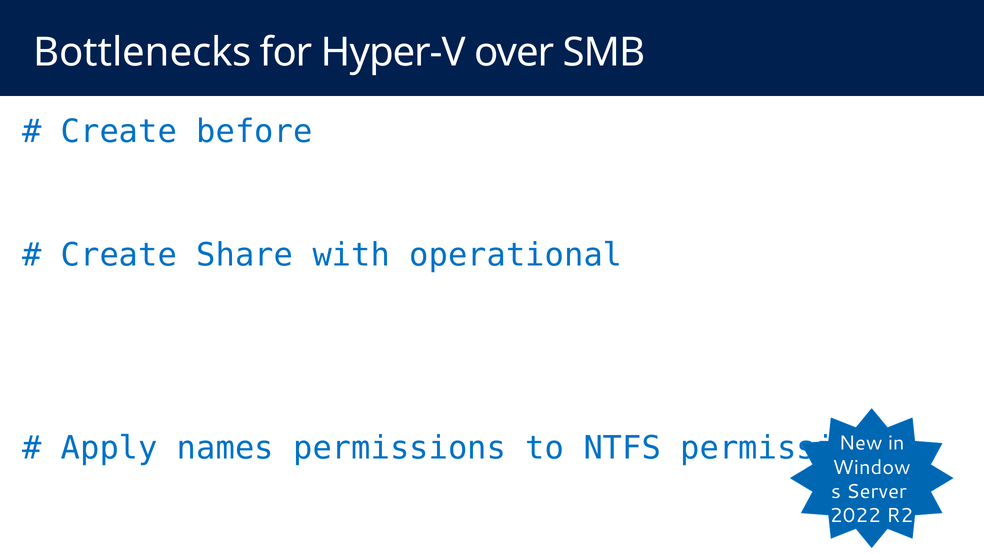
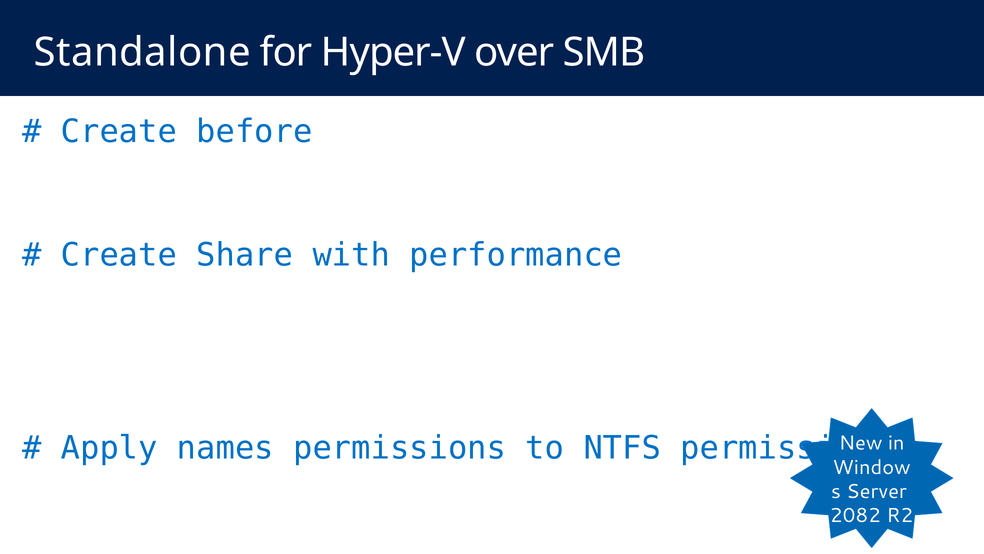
Bottlenecks: Bottlenecks -> Standalone (142, 52)
operational: operational -> performance (516, 255)
2022: 2022 -> 2082 (855, 515)
